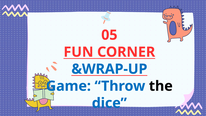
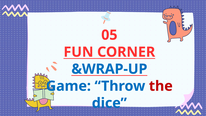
the colour: black -> red (161, 86)
